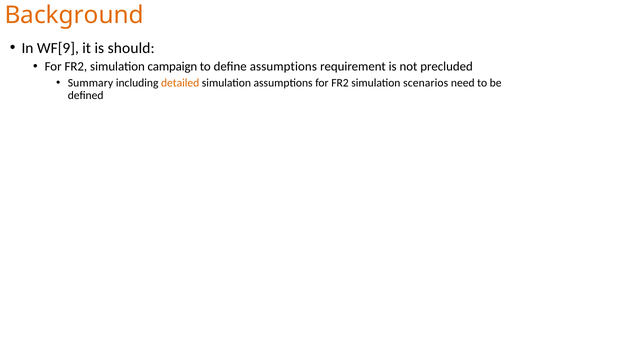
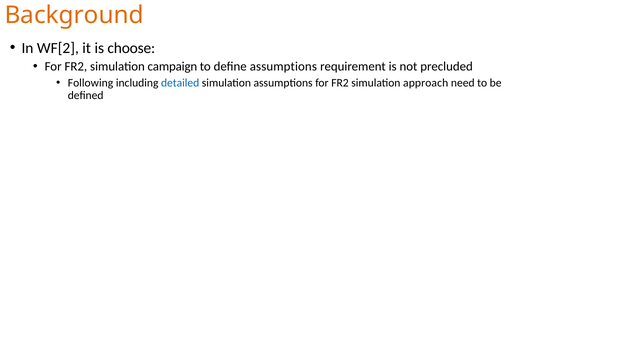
WF[9: WF[9 -> WF[2 (58, 48)
should: should -> choose (131, 48)
Summary: Summary -> Following (91, 83)
detailed colour: orange -> blue (180, 83)
scenarios: scenarios -> approach (426, 83)
